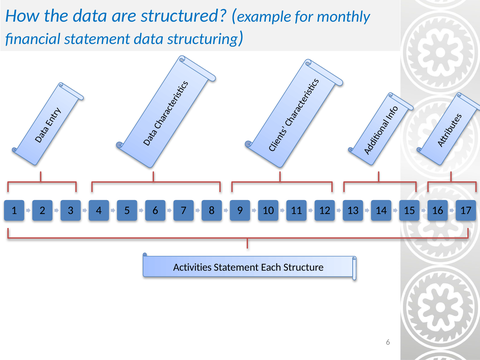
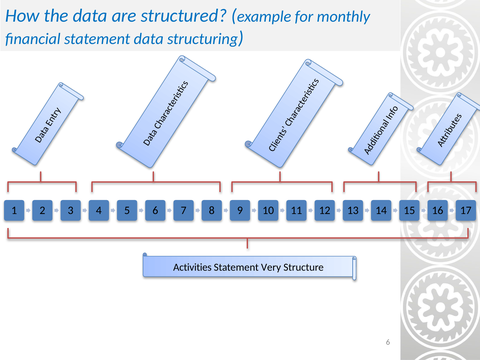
Each: Each -> Very (271, 267)
